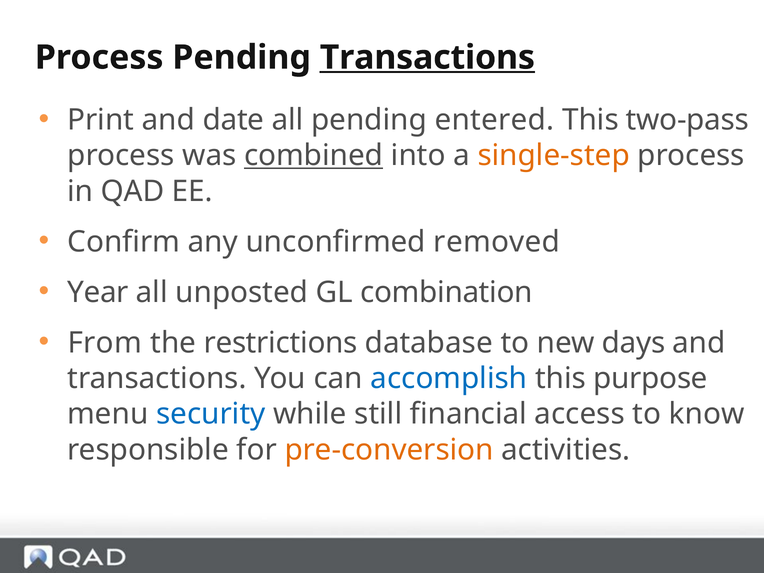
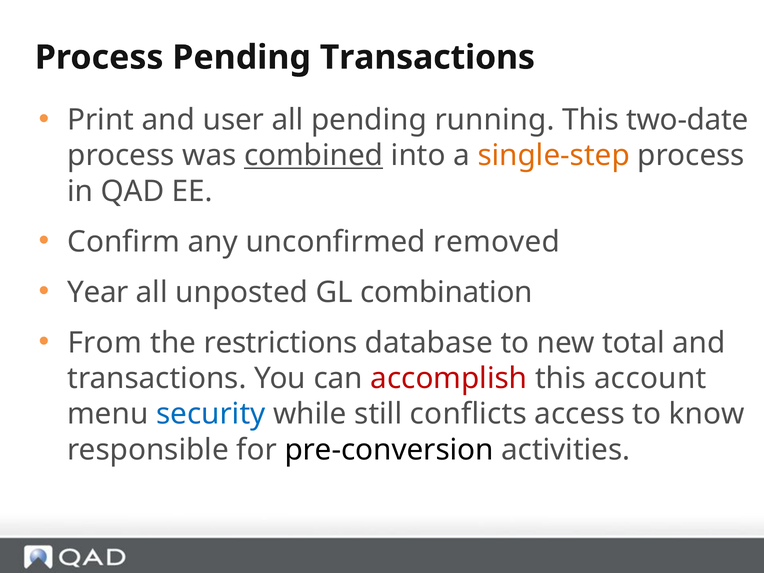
Transactions underline: present -> none (427, 57)
date: date -> user (233, 120)
entered: entered -> running (495, 120)
two-pass: two-pass -> two-date (687, 120)
days: days -> total (634, 343)
accomplish colour: blue -> red (449, 378)
purpose: purpose -> account (650, 378)
financial: financial -> conflicts (468, 414)
pre-conversion colour: orange -> black (389, 450)
